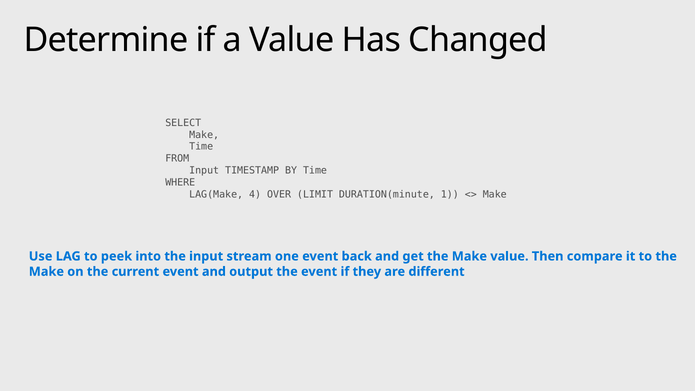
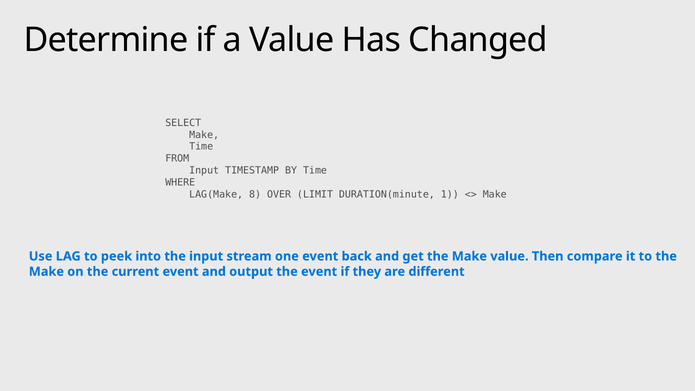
4: 4 -> 8 (255, 194)
